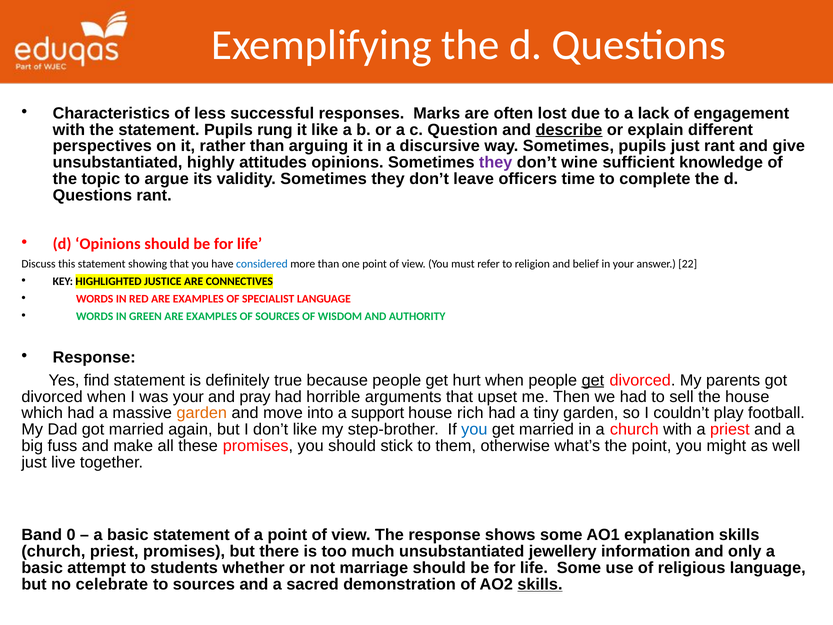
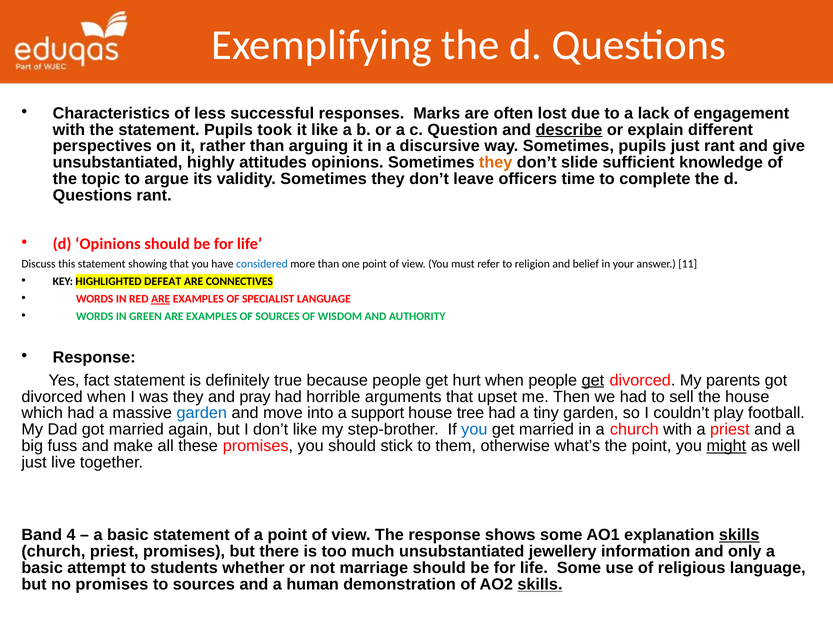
rung: rung -> took (275, 130)
they colour: purple -> orange (496, 162)
wine: wine -> slide (580, 162)
22: 22 -> 11 (688, 264)
JUSTICE: JUSTICE -> DEFEAT (163, 281)
ARE underline: none -> present (161, 299)
find: find -> fact (97, 380)
was your: your -> they (188, 396)
garden colour: orange -> blue (202, 413)
rich: rich -> tree (470, 413)
might underline: none -> present (726, 446)
0: 0 -> 4 (71, 535)
skills underline: none -> present (739, 535)
no celebrate: celebrate -> promises (112, 584)
sacred: sacred -> human (313, 584)
